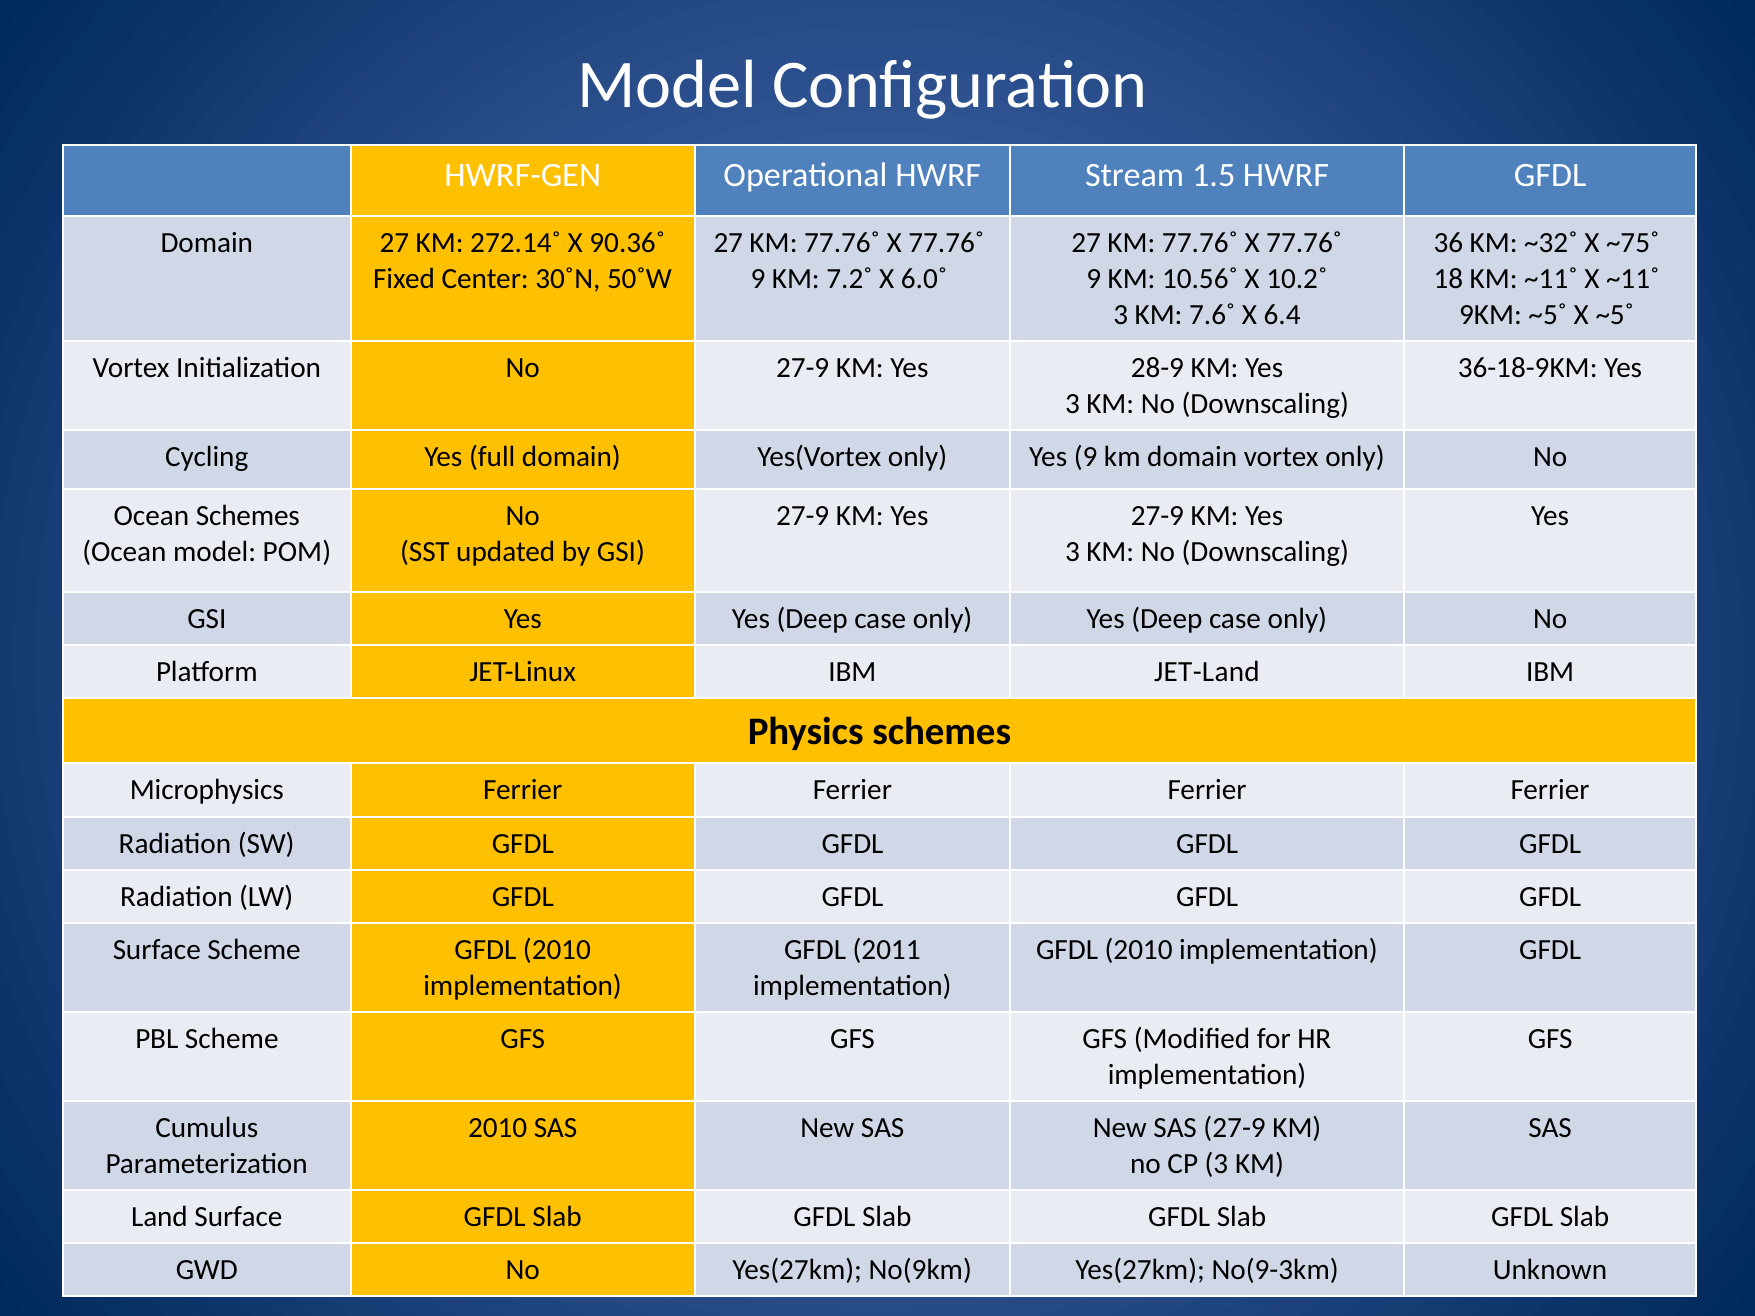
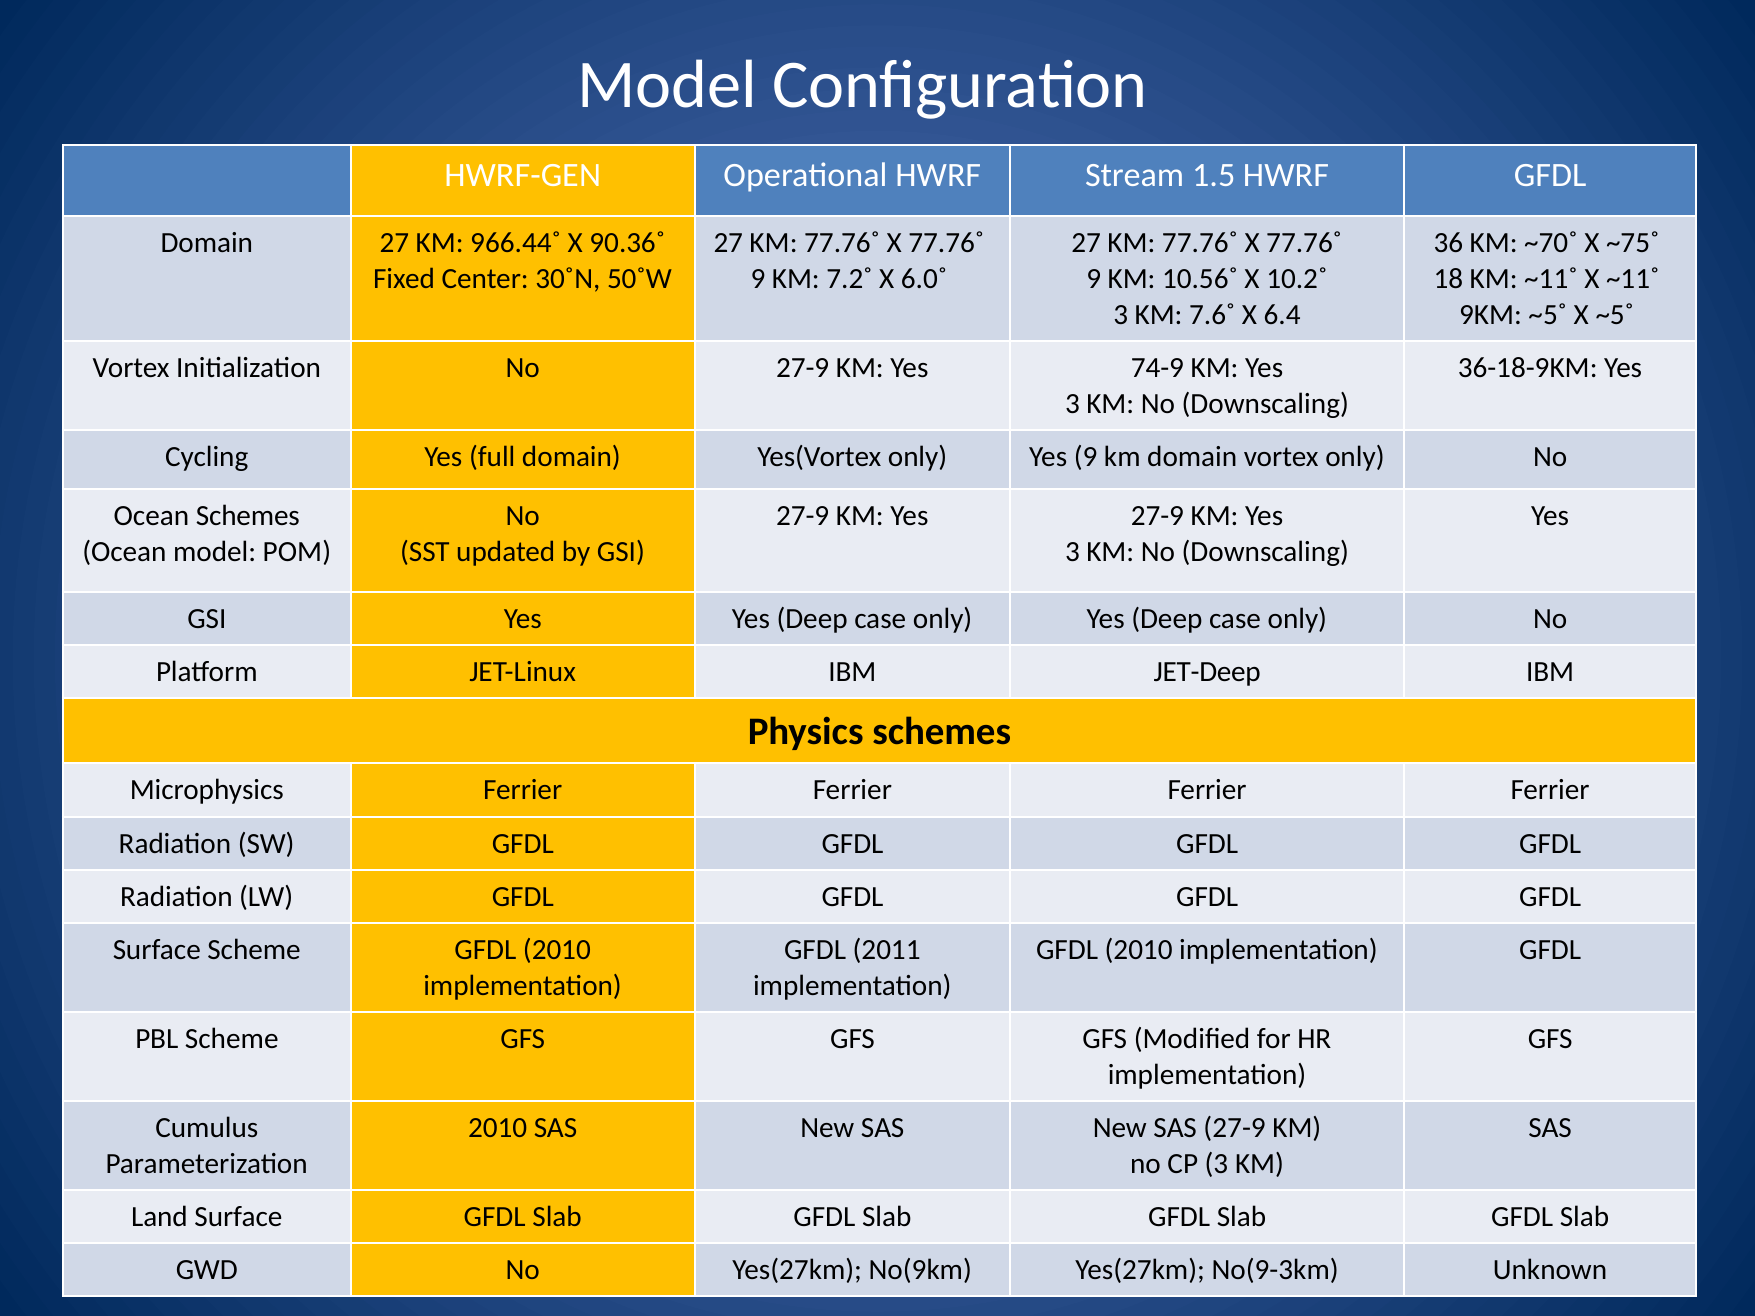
272.14˚: 272.14˚ -> 966.44˚ (516, 243)
~32˚: ~32˚ -> ~70˚ (1551, 243)
28-9: 28-9 -> 74-9 (1157, 368)
JET-Land: JET-Land -> JET-Deep (1207, 672)
